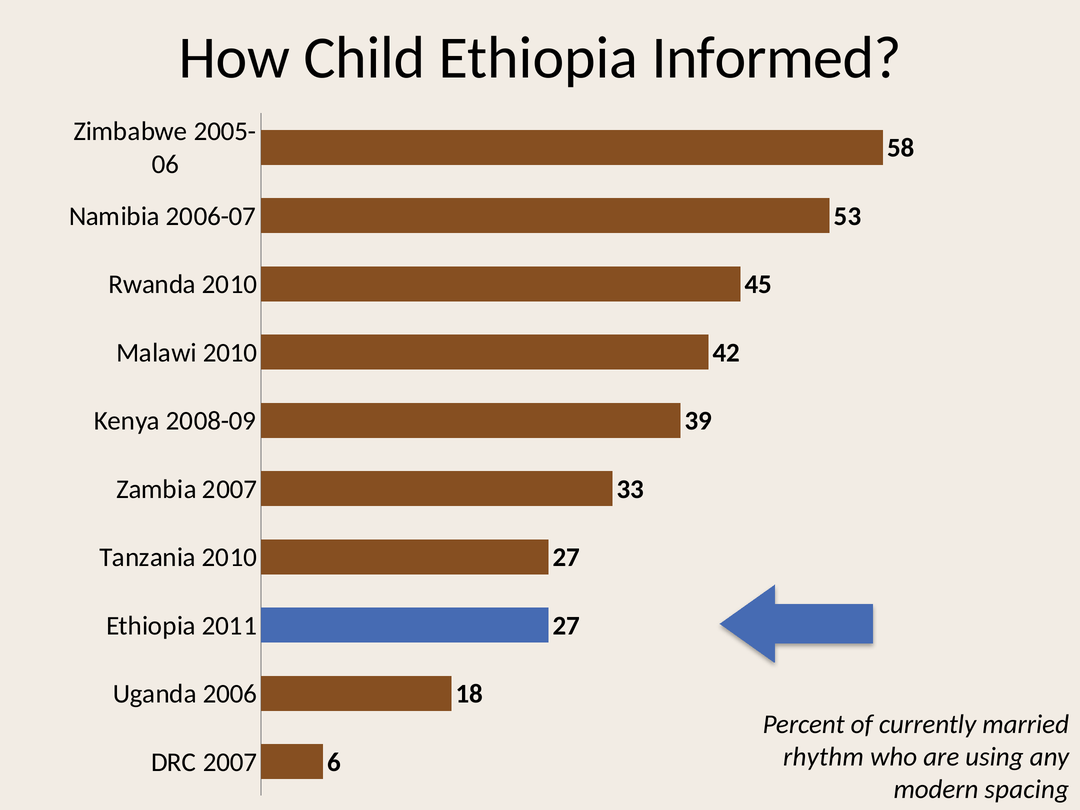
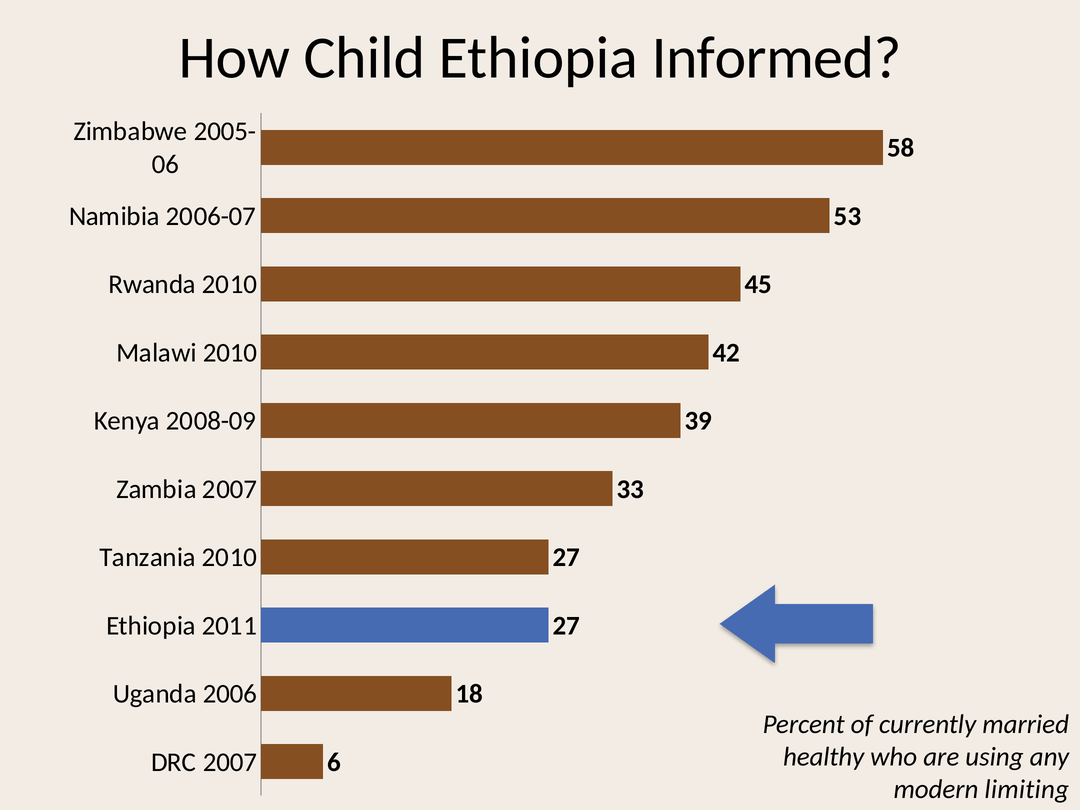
rhythm: rhythm -> healthy (824, 757)
spacing: spacing -> limiting (1027, 789)
